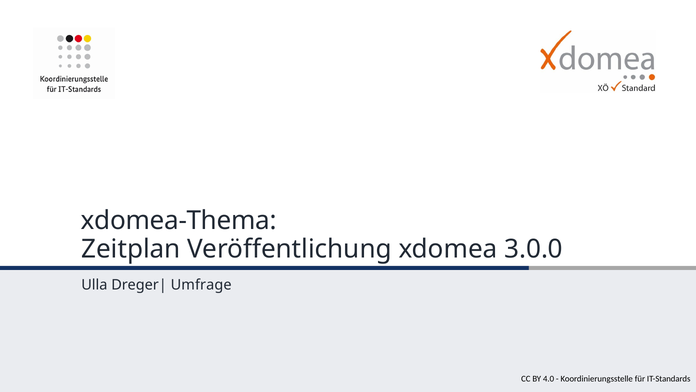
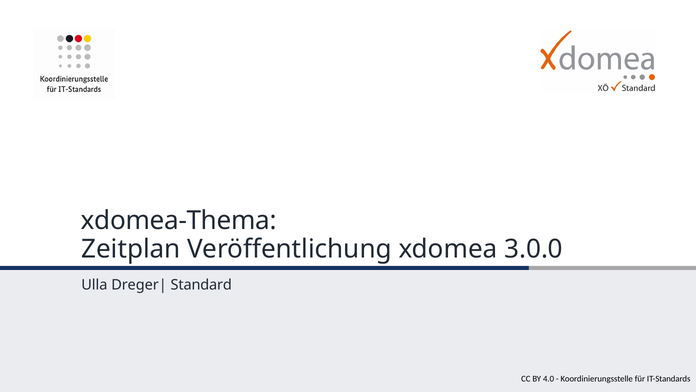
Umfrage: Umfrage -> Standard (201, 285)
